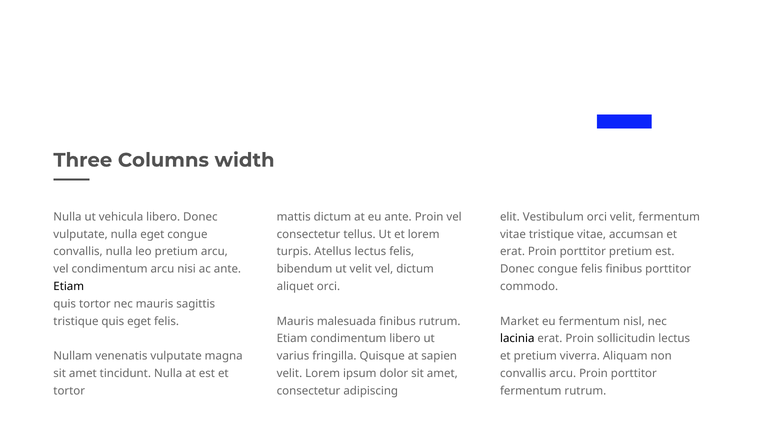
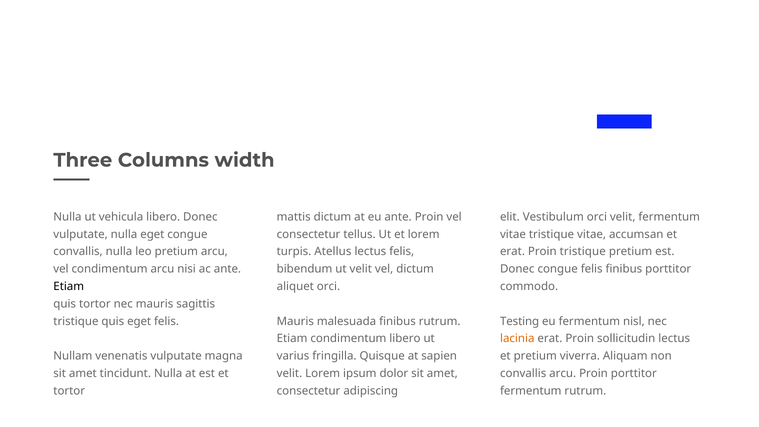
erat Proin porttitor: porttitor -> tristique (583, 252)
Market: Market -> Testing (520, 321)
lacinia colour: black -> orange (517, 339)
